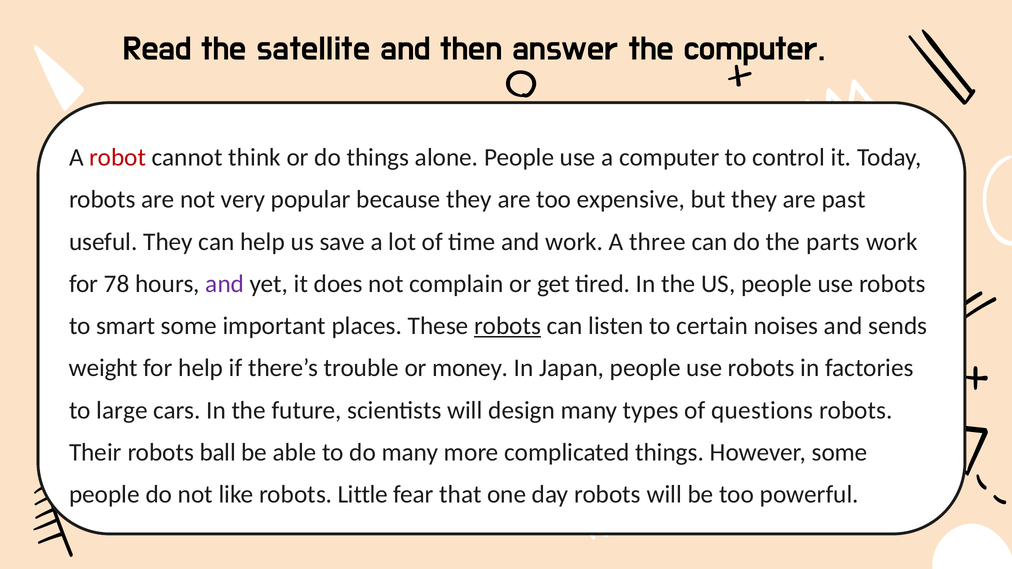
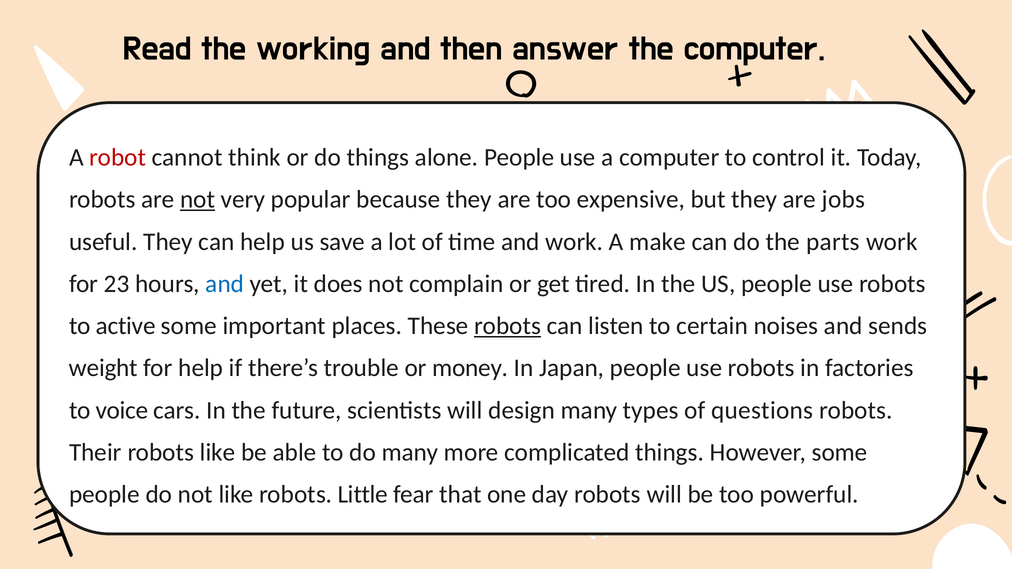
satellite: satellite -> working (313, 49)
not underline: none -> present (198, 200)
past: past -> jobs (844, 200)
three: three -> make (658, 242)
78: 78 -> 23 (117, 284)
and colour: purple -> blue (225, 284)
smart: smart -> active (126, 326)
large: large -> voice (122, 410)
robots ball: ball -> like (218, 453)
